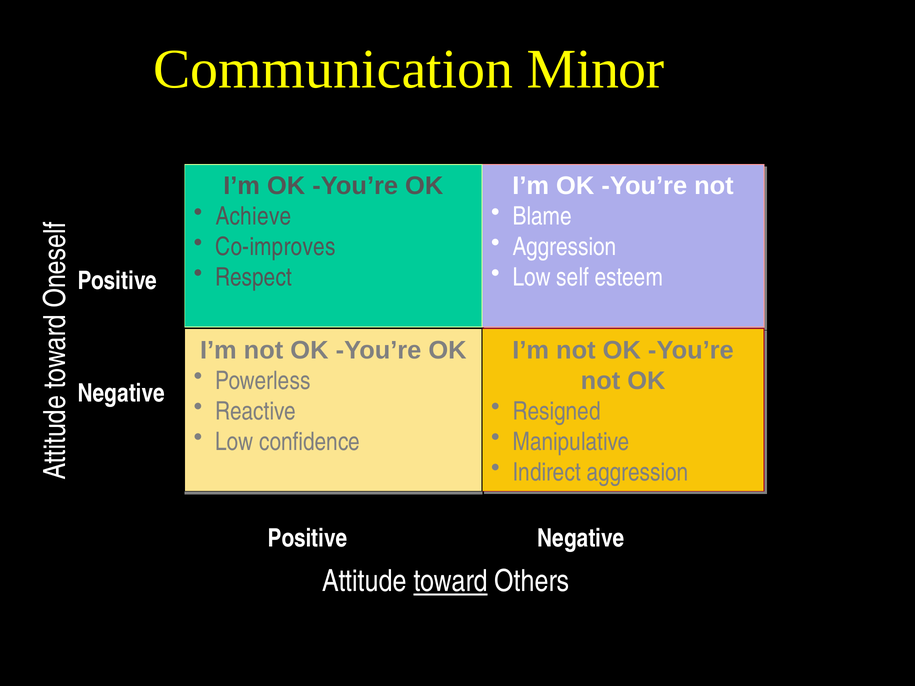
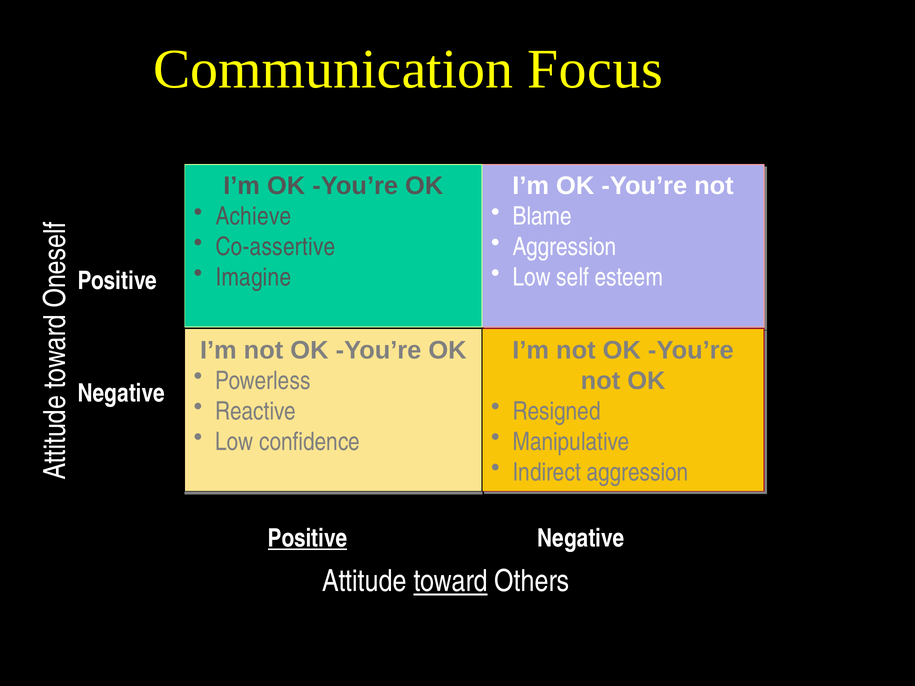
Minor: Minor -> Focus (595, 70)
Co-improves: Co-improves -> Co-assertive (275, 247)
Respect: Respect -> Imagine (253, 277)
Positive underline: none -> present (307, 538)
